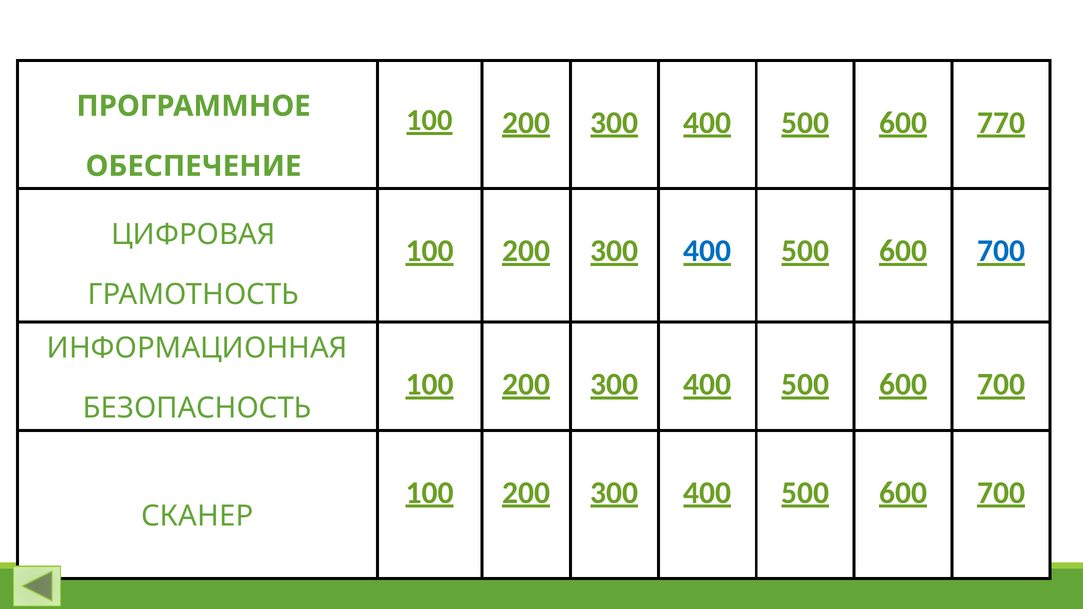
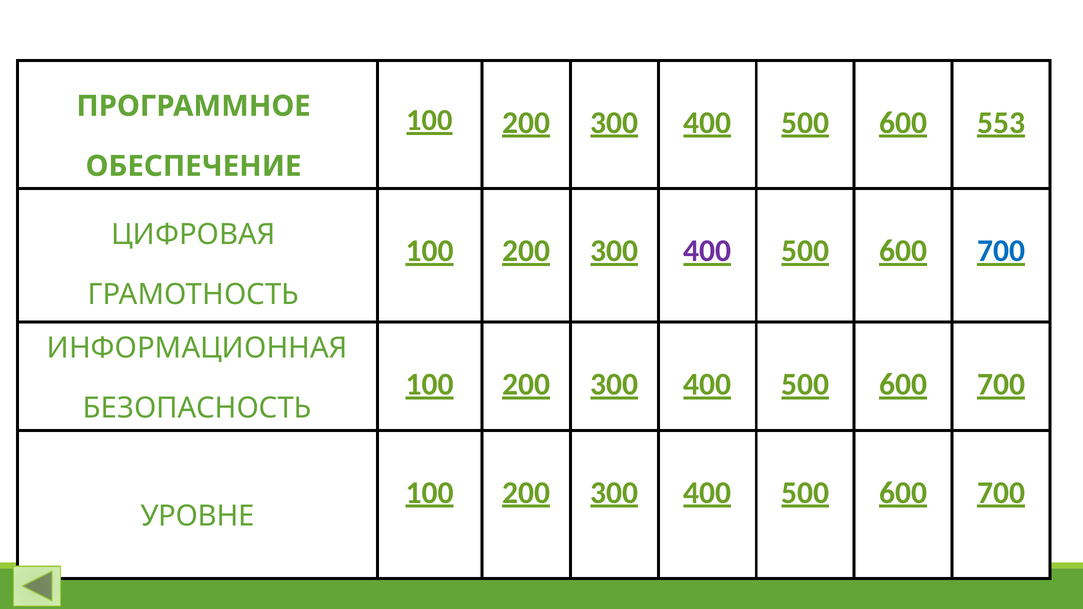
770: 770 -> 553 (1001, 123)
400 colour: blue -> purple (707, 251)
СКАНЕР: СКАНЕР -> УРОВНЕ (198, 516)
